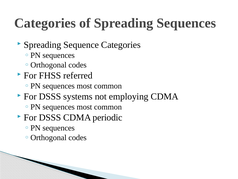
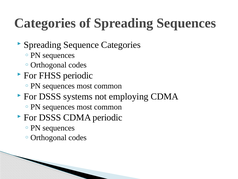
FHSS referred: referred -> periodic (78, 75)
